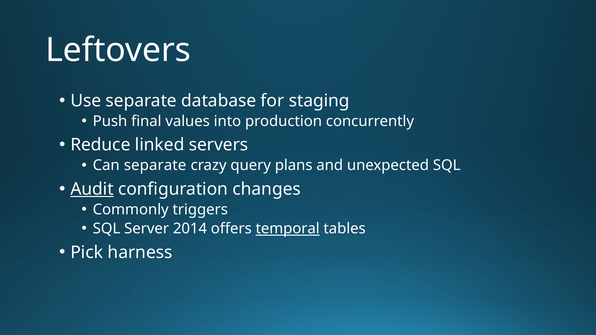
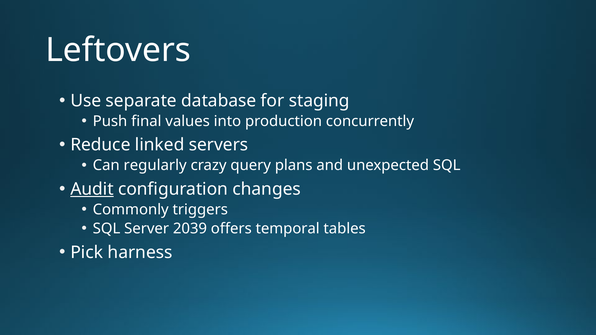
Can separate: separate -> regularly (155, 165)
2014: 2014 -> 2039 (190, 229)
temporal underline: present -> none (288, 229)
